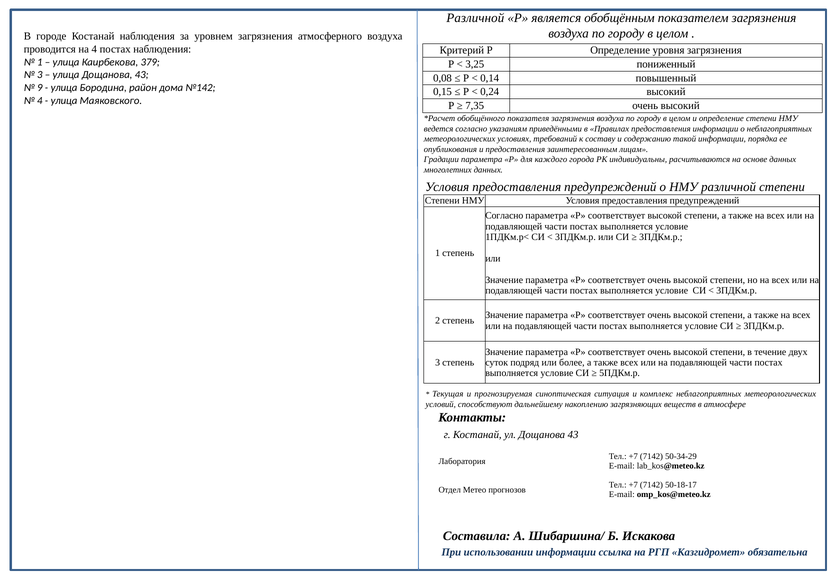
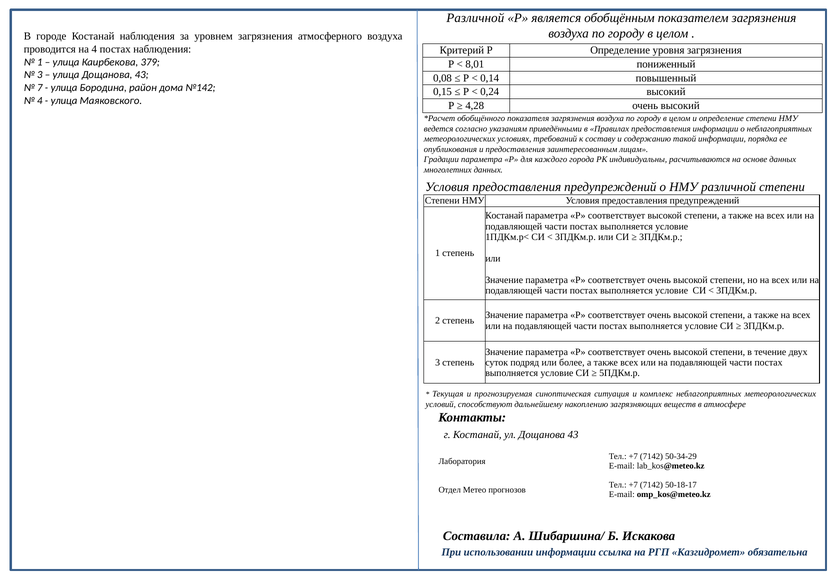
3,25: 3,25 -> 8,01 (475, 64)
9: 9 -> 7 (40, 88)
7,35: 7,35 -> 4,28 (475, 106)
Согласно: Согласно -> Костанай (504, 215)
